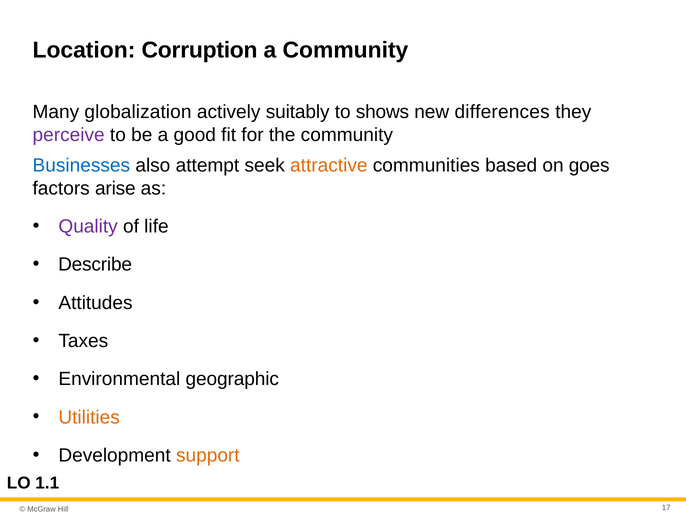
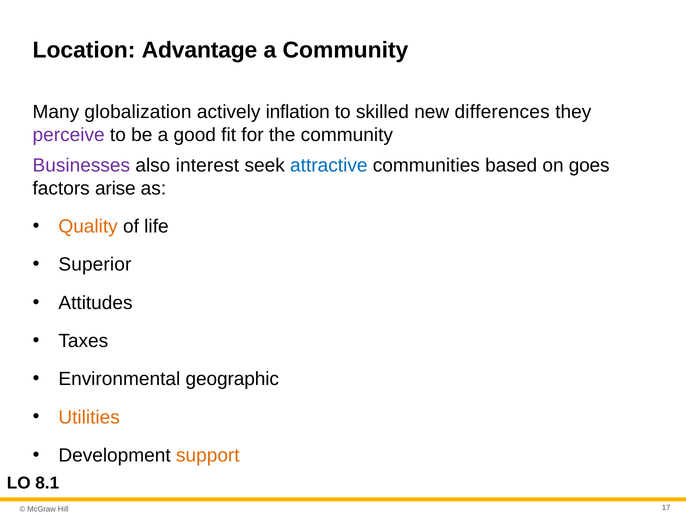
Corruption: Corruption -> Advantage (200, 50)
suitably: suitably -> inflation (298, 112)
shows: shows -> skilled (382, 112)
Businesses colour: blue -> purple (81, 165)
attempt: attempt -> interest (207, 165)
attractive colour: orange -> blue (329, 165)
Quality colour: purple -> orange (88, 226)
Describe: Describe -> Superior (95, 264)
1.1: 1.1 -> 8.1 (47, 482)
